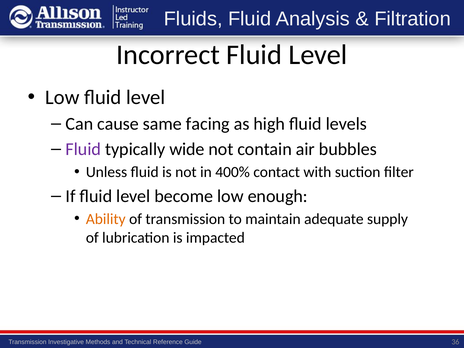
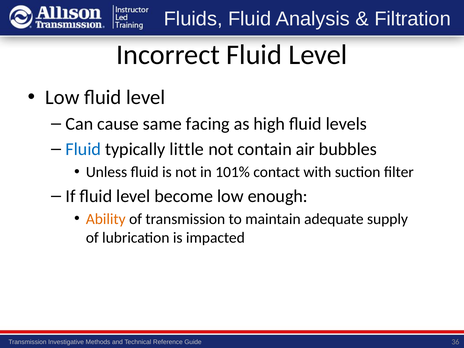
Fluid colour: purple -> blue (83, 149)
wide: wide -> little (187, 149)
400%: 400% -> 101% (233, 172)
